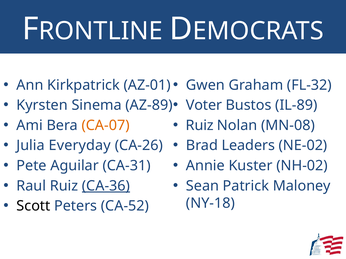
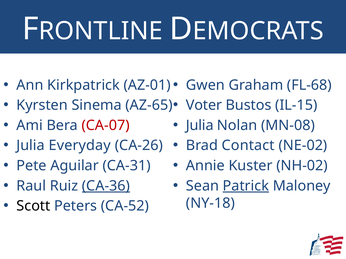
FL-32: FL-32 -> FL-68 (309, 85)
AZ-89: AZ-89 -> AZ-65 (149, 105)
IL-89: IL-89 -> IL-15 (296, 105)
CA-07 colour: orange -> red (106, 126)
Ruiz: Ruiz -> Julia (200, 126)
Leaders: Leaders -> Contact (248, 146)
Patrick underline: none -> present (246, 186)
